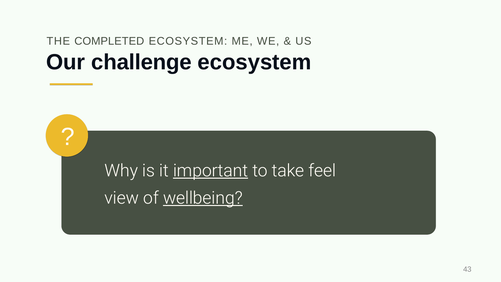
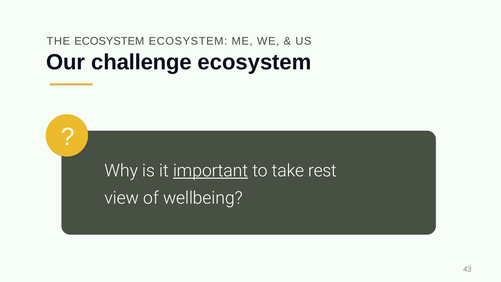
THE COMPLETED: COMPLETED -> ECOSYSTEM (109, 41)
feel: feel -> rest (322, 171)
wellbeing underline: present -> none (203, 198)
